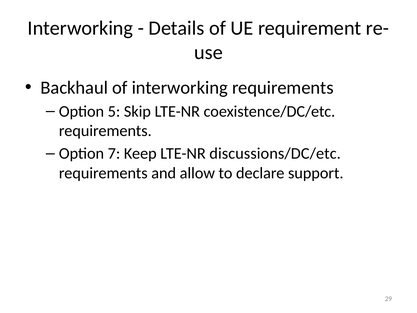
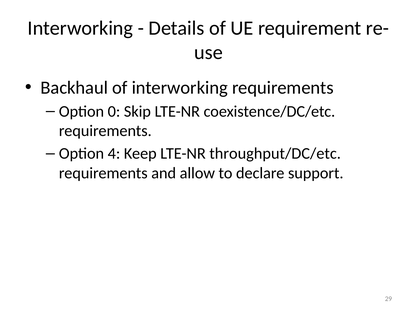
5: 5 -> 0 (114, 111)
7: 7 -> 4 (114, 154)
discussions/DC/etc: discussions/DC/etc -> throughput/DC/etc (275, 154)
